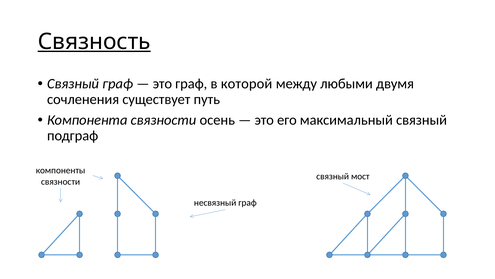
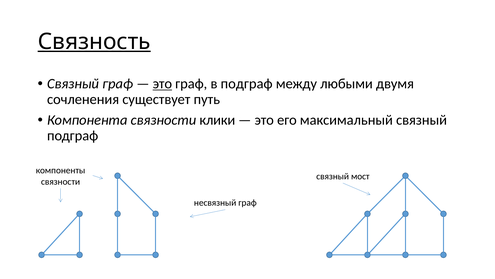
это underline: none -> present (162, 84)
в которой: которой -> подграф (247, 84)
осень: осень -> клики (217, 120)
